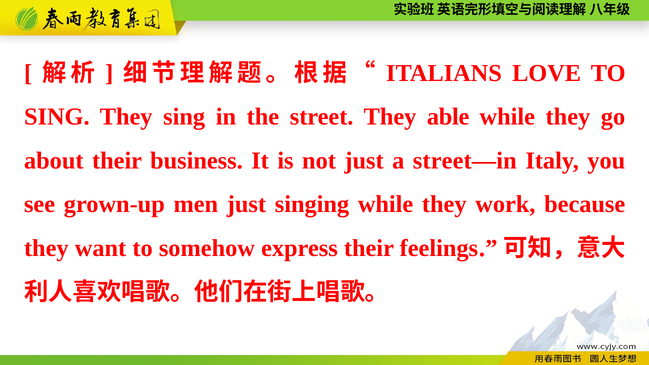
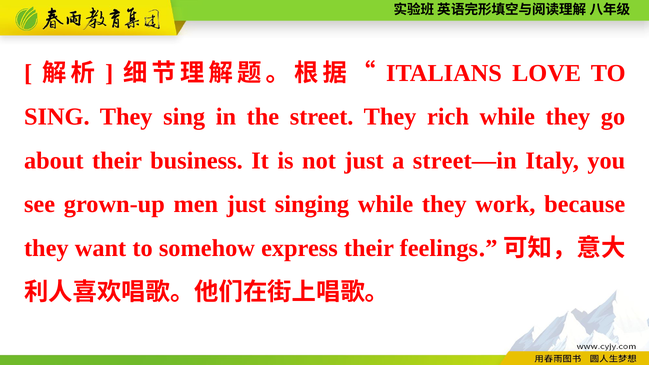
able: able -> rich (448, 117)
